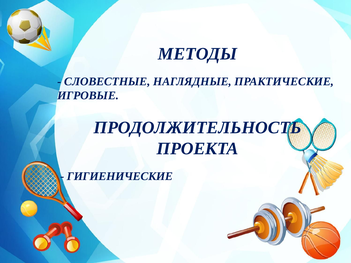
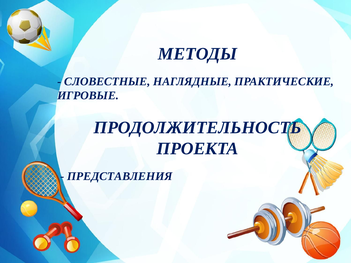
ГИГИЕНИЧЕСКИЕ: ГИГИЕНИЧЕСКИЕ -> ПРЕДСТАВЛЕНИЯ (120, 176)
